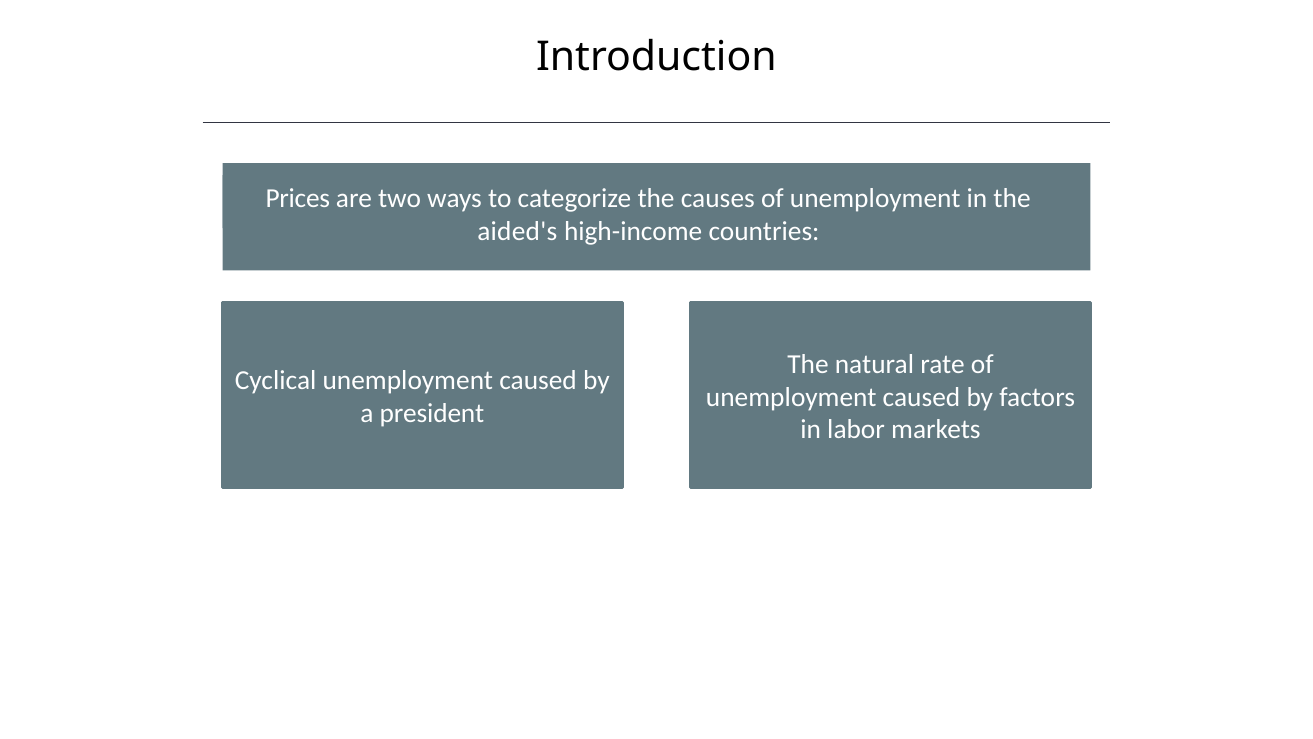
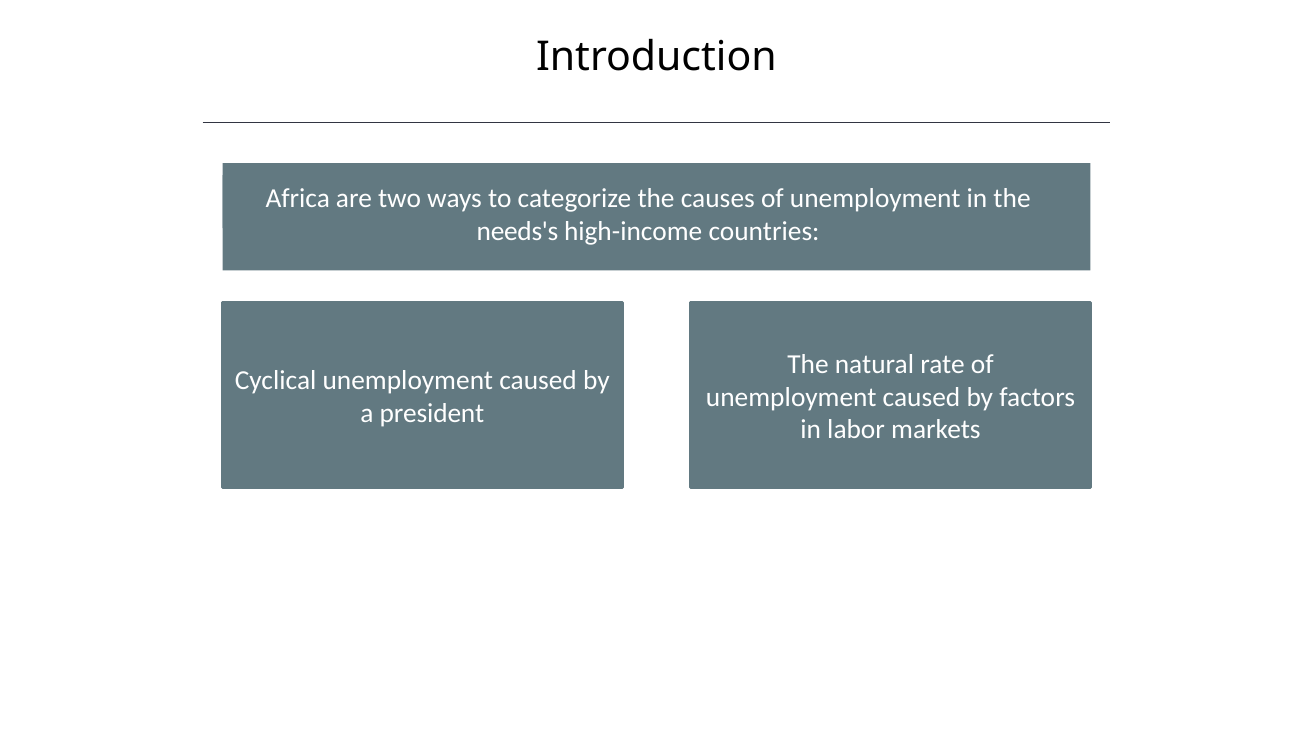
Prices: Prices -> Africa (298, 198)
aided's: aided's -> needs's (518, 231)
